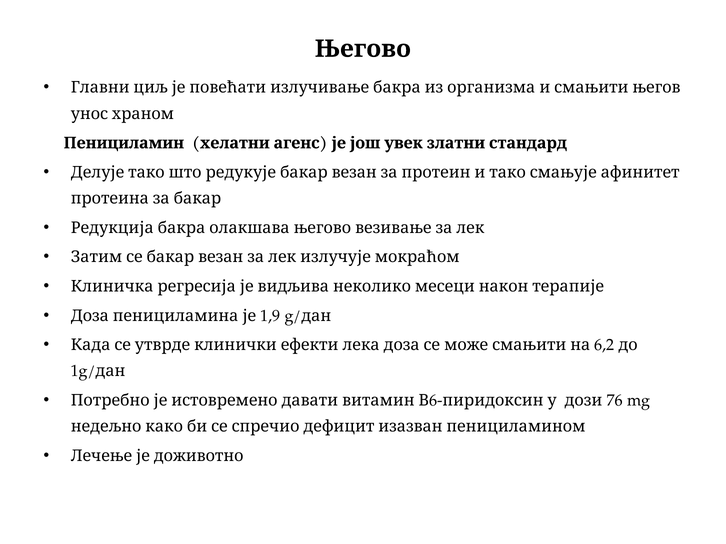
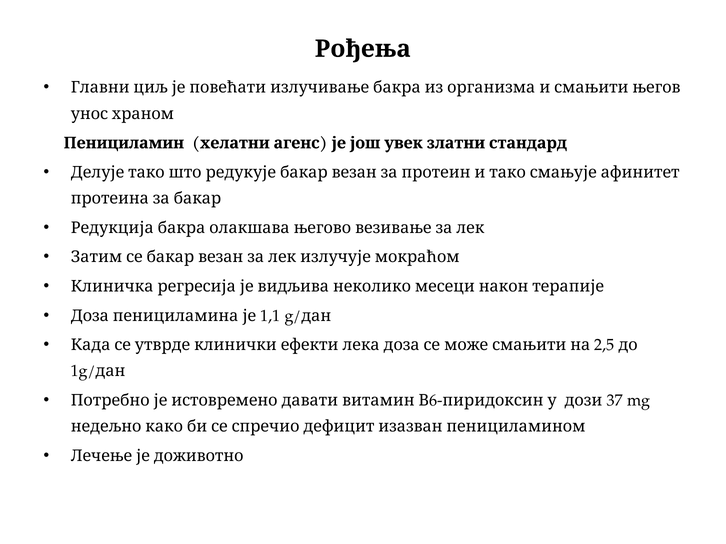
Његово: Његово -> Рођења (363, 49)
1,9: 1,9 -> 1,1 (270, 316)
6,2: 6,2 -> 2,5 (604, 345)
76: 76 -> 37 (615, 401)
